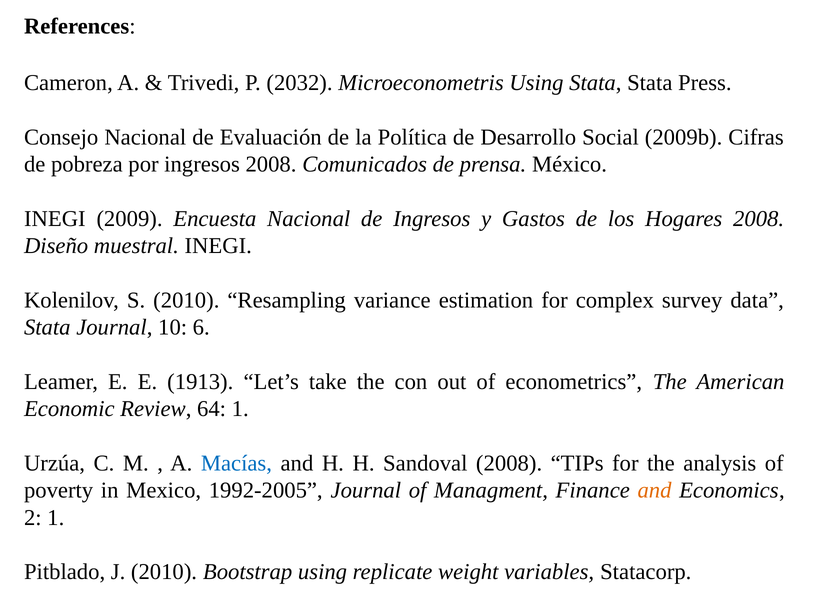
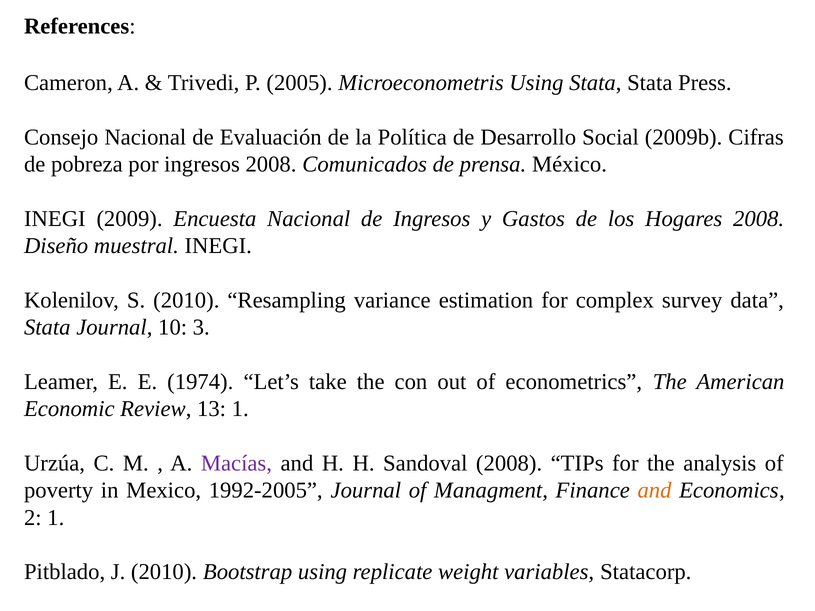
2032: 2032 -> 2005 (300, 83)
6: 6 -> 3 (201, 328)
1913: 1913 -> 1974 (200, 382)
64: 64 -> 13 (212, 409)
Macías colour: blue -> purple (236, 463)
